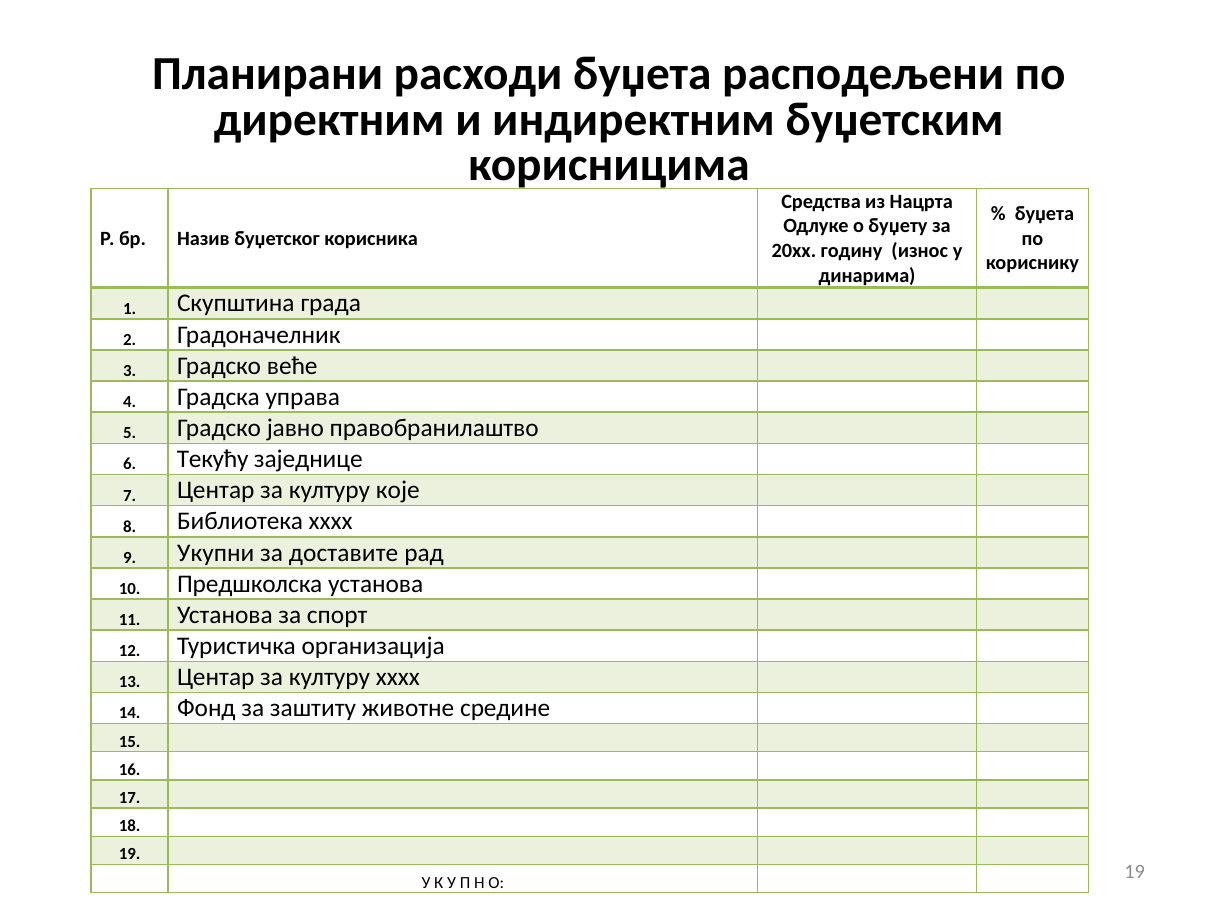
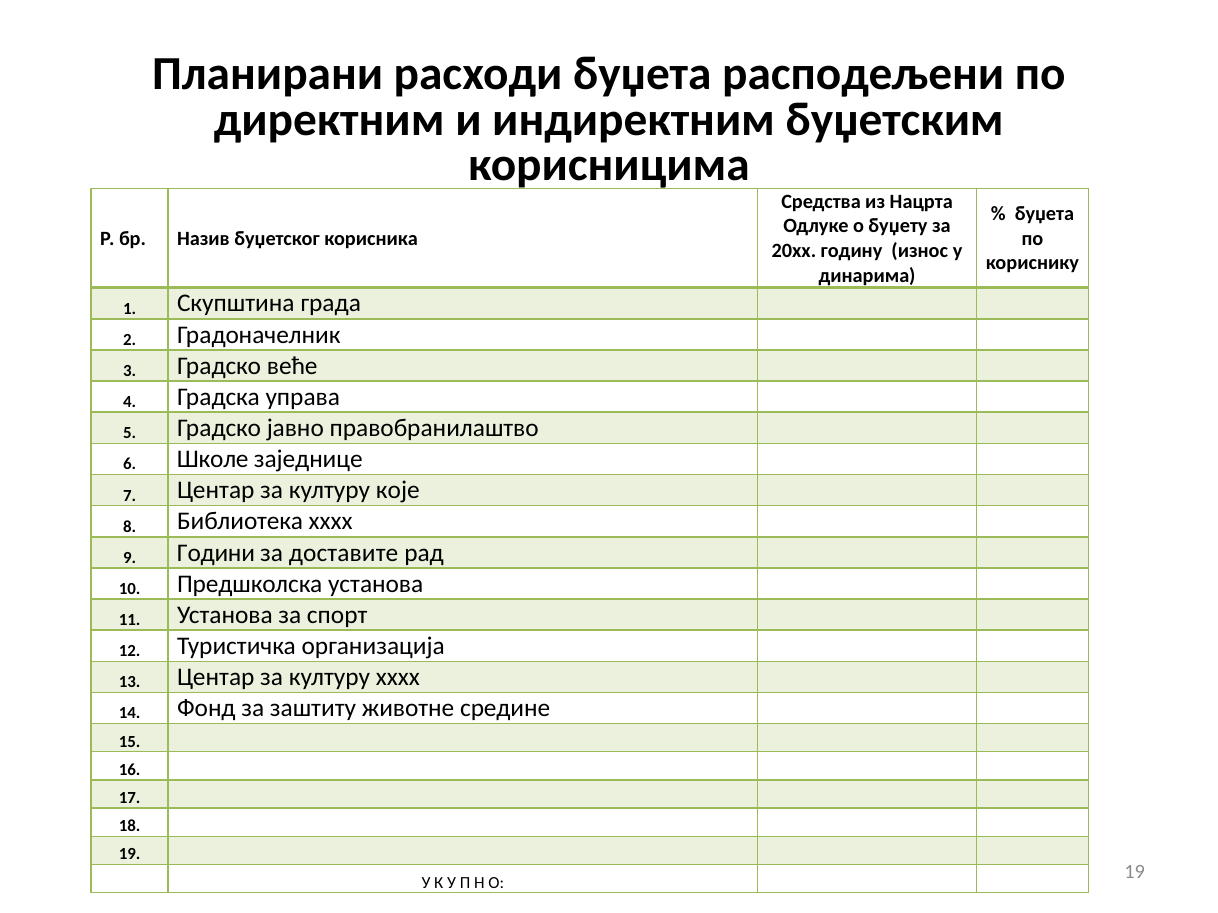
Текућу: Текућу -> Школе (213, 459)
Укупни: Укупни -> Години (216, 553)
